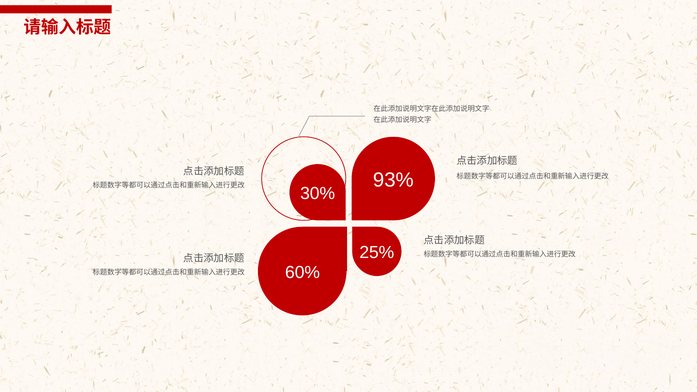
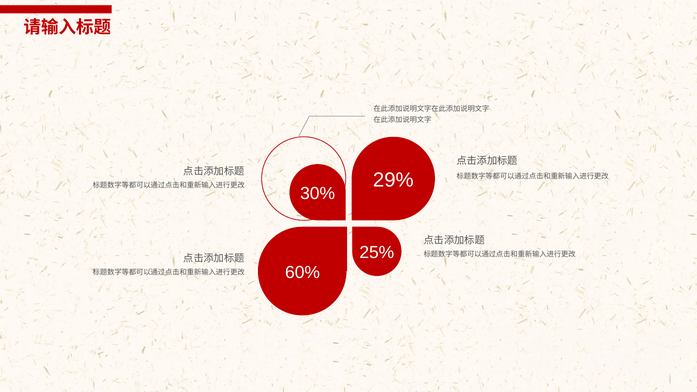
93%: 93% -> 29% (393, 180)
